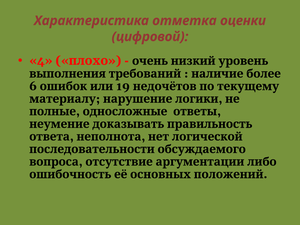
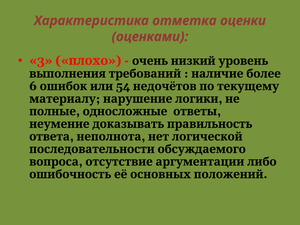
цифровой: цифровой -> оценками (150, 37)
4: 4 -> 3 (41, 61)
19: 19 -> 54 (123, 86)
